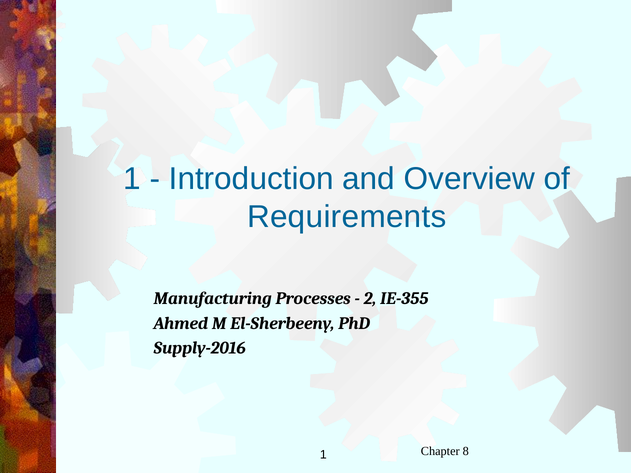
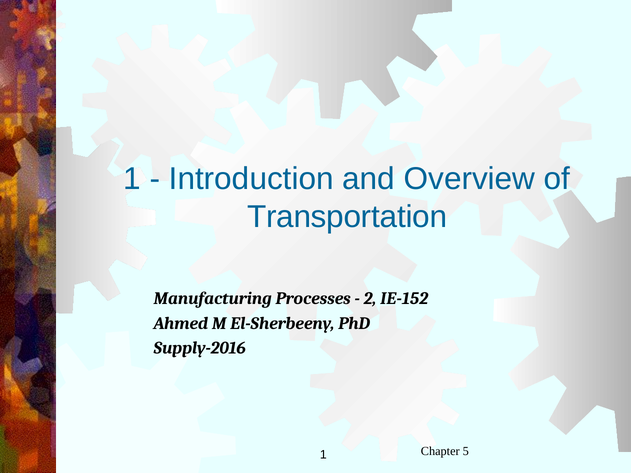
Requirements: Requirements -> Transportation (347, 217)
IE-355: IE-355 -> IE-152 (404, 299)
8: 8 -> 5 (466, 451)
